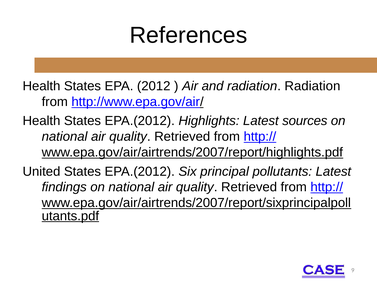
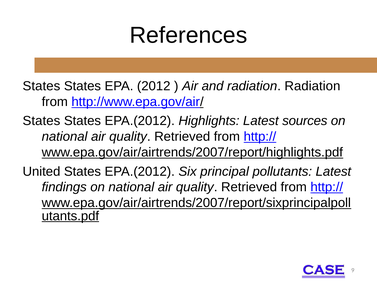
Health: Health -> States (41, 86)
Health: Health -> States (41, 121)
